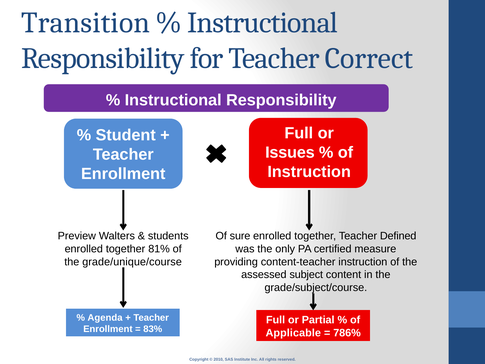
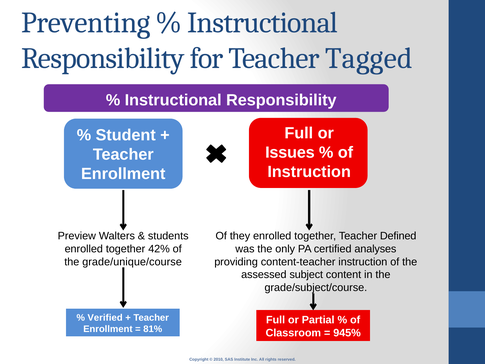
Transition: Transition -> Preventing (86, 23)
Correct: Correct -> Tagged (369, 58)
sure: sure -> they (240, 236)
measure: measure -> analyses (375, 249)
81%: 81% -> 42% (159, 249)
Agenda: Agenda -> Verified (105, 317)
83%: 83% -> 81% (153, 329)
Applicable: Applicable -> Classroom (293, 333)
786%: 786% -> 945% (347, 333)
